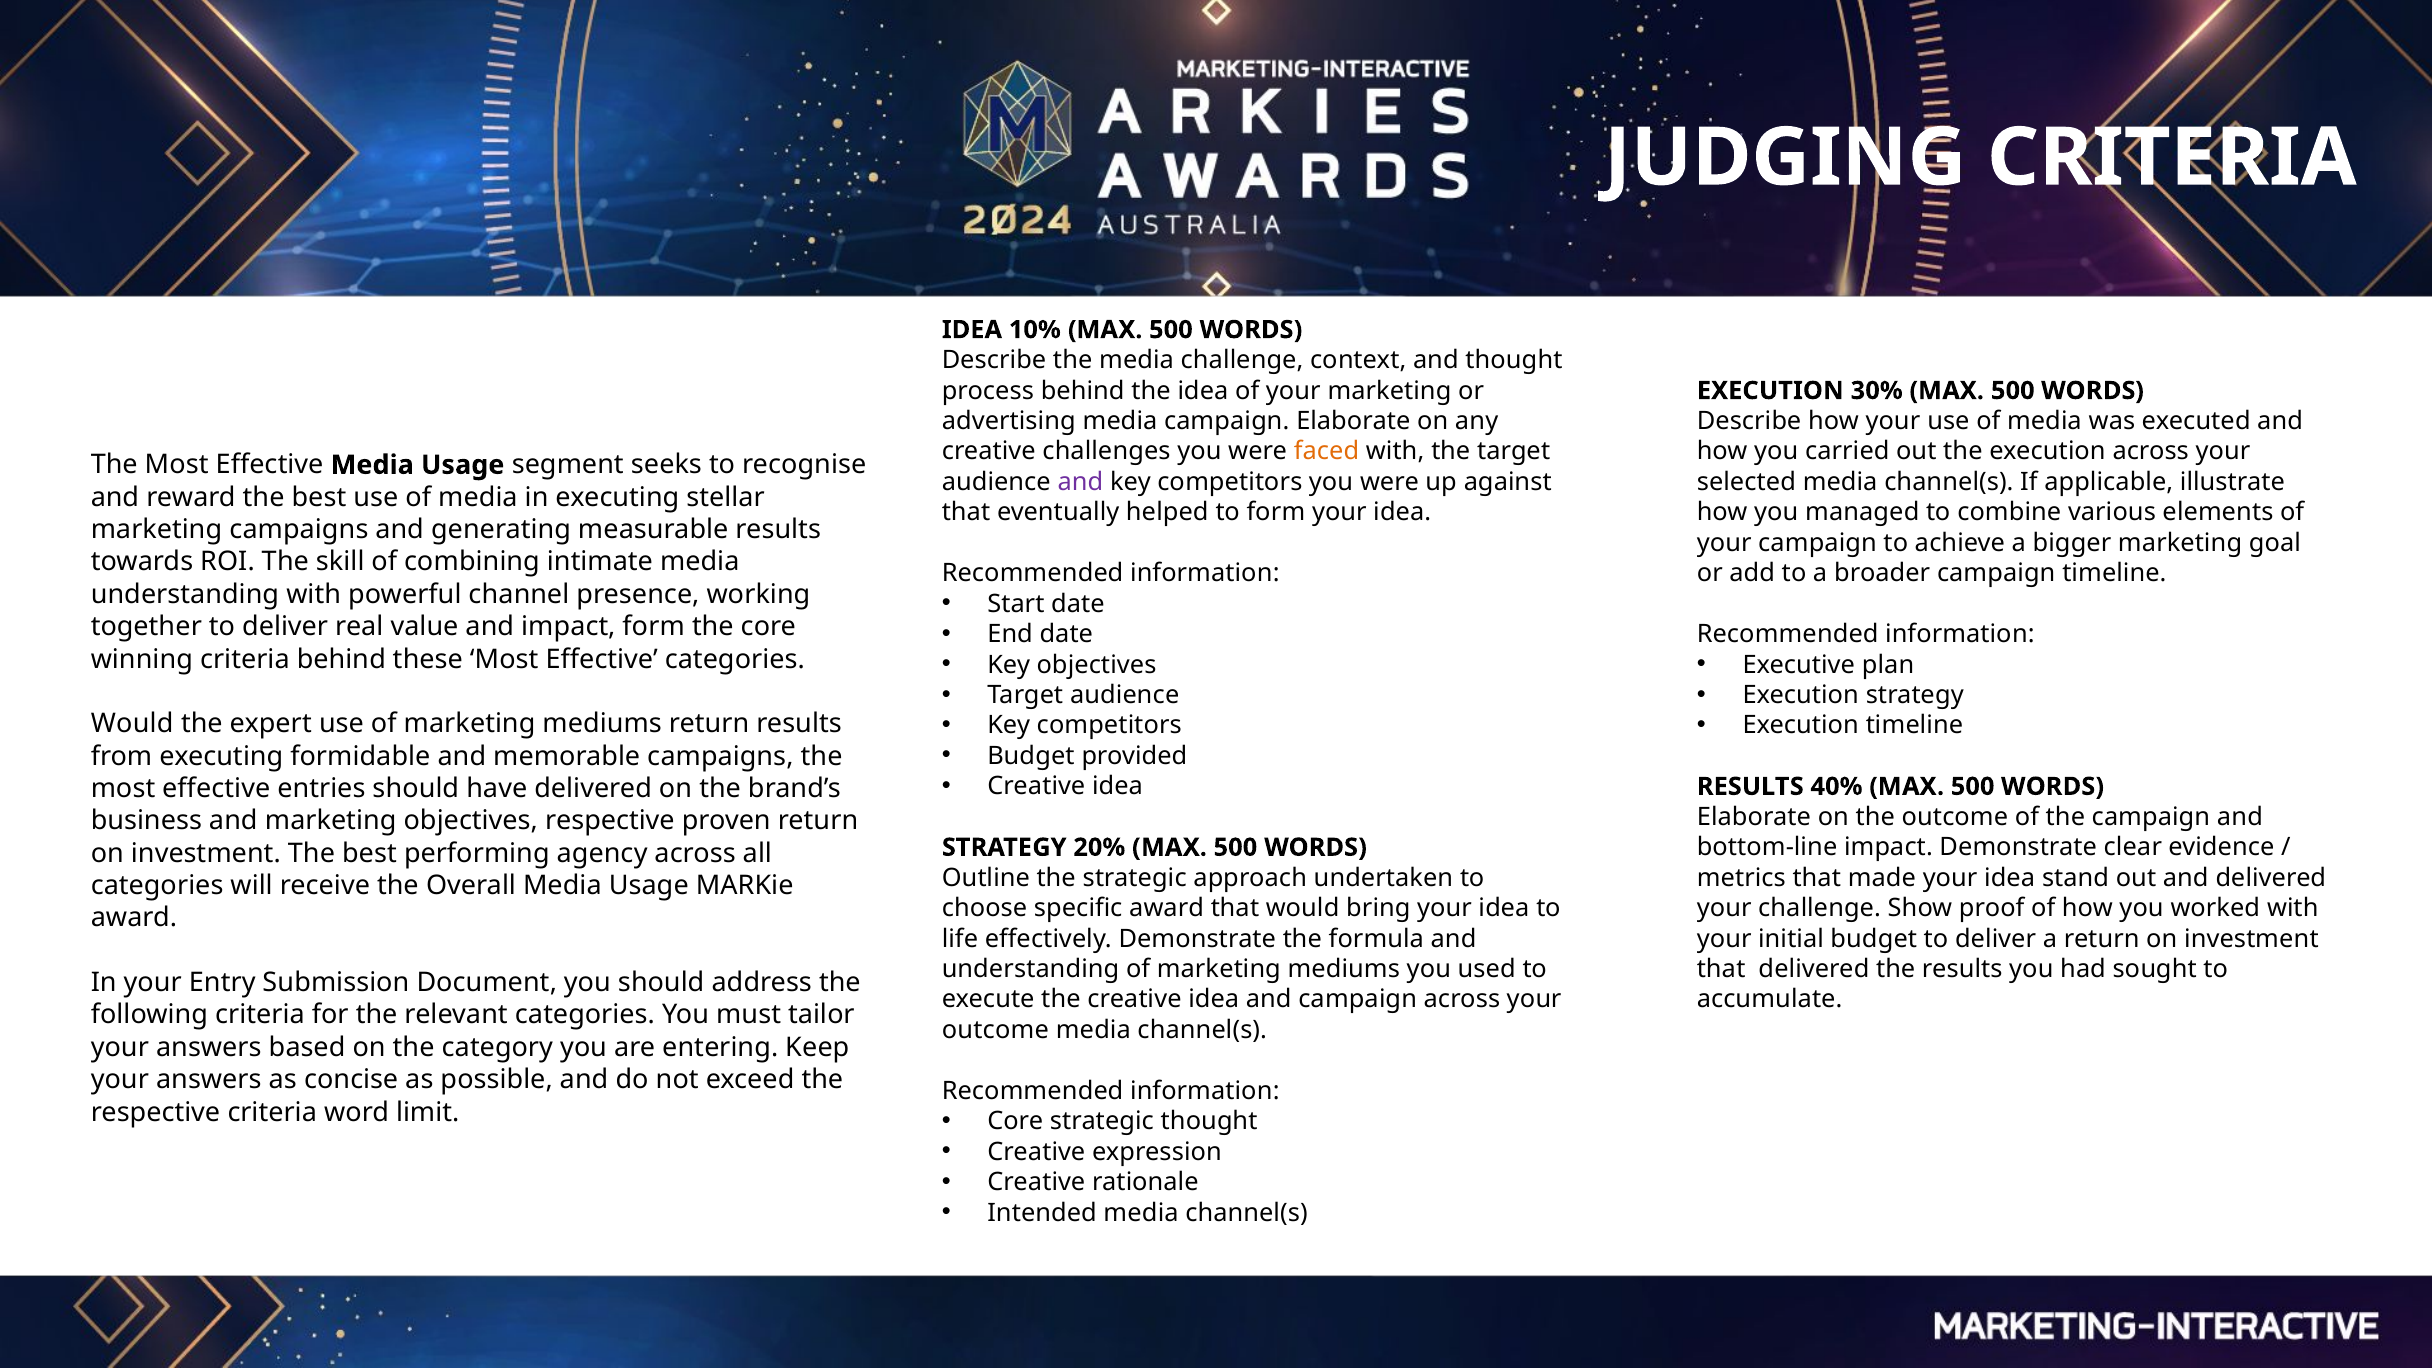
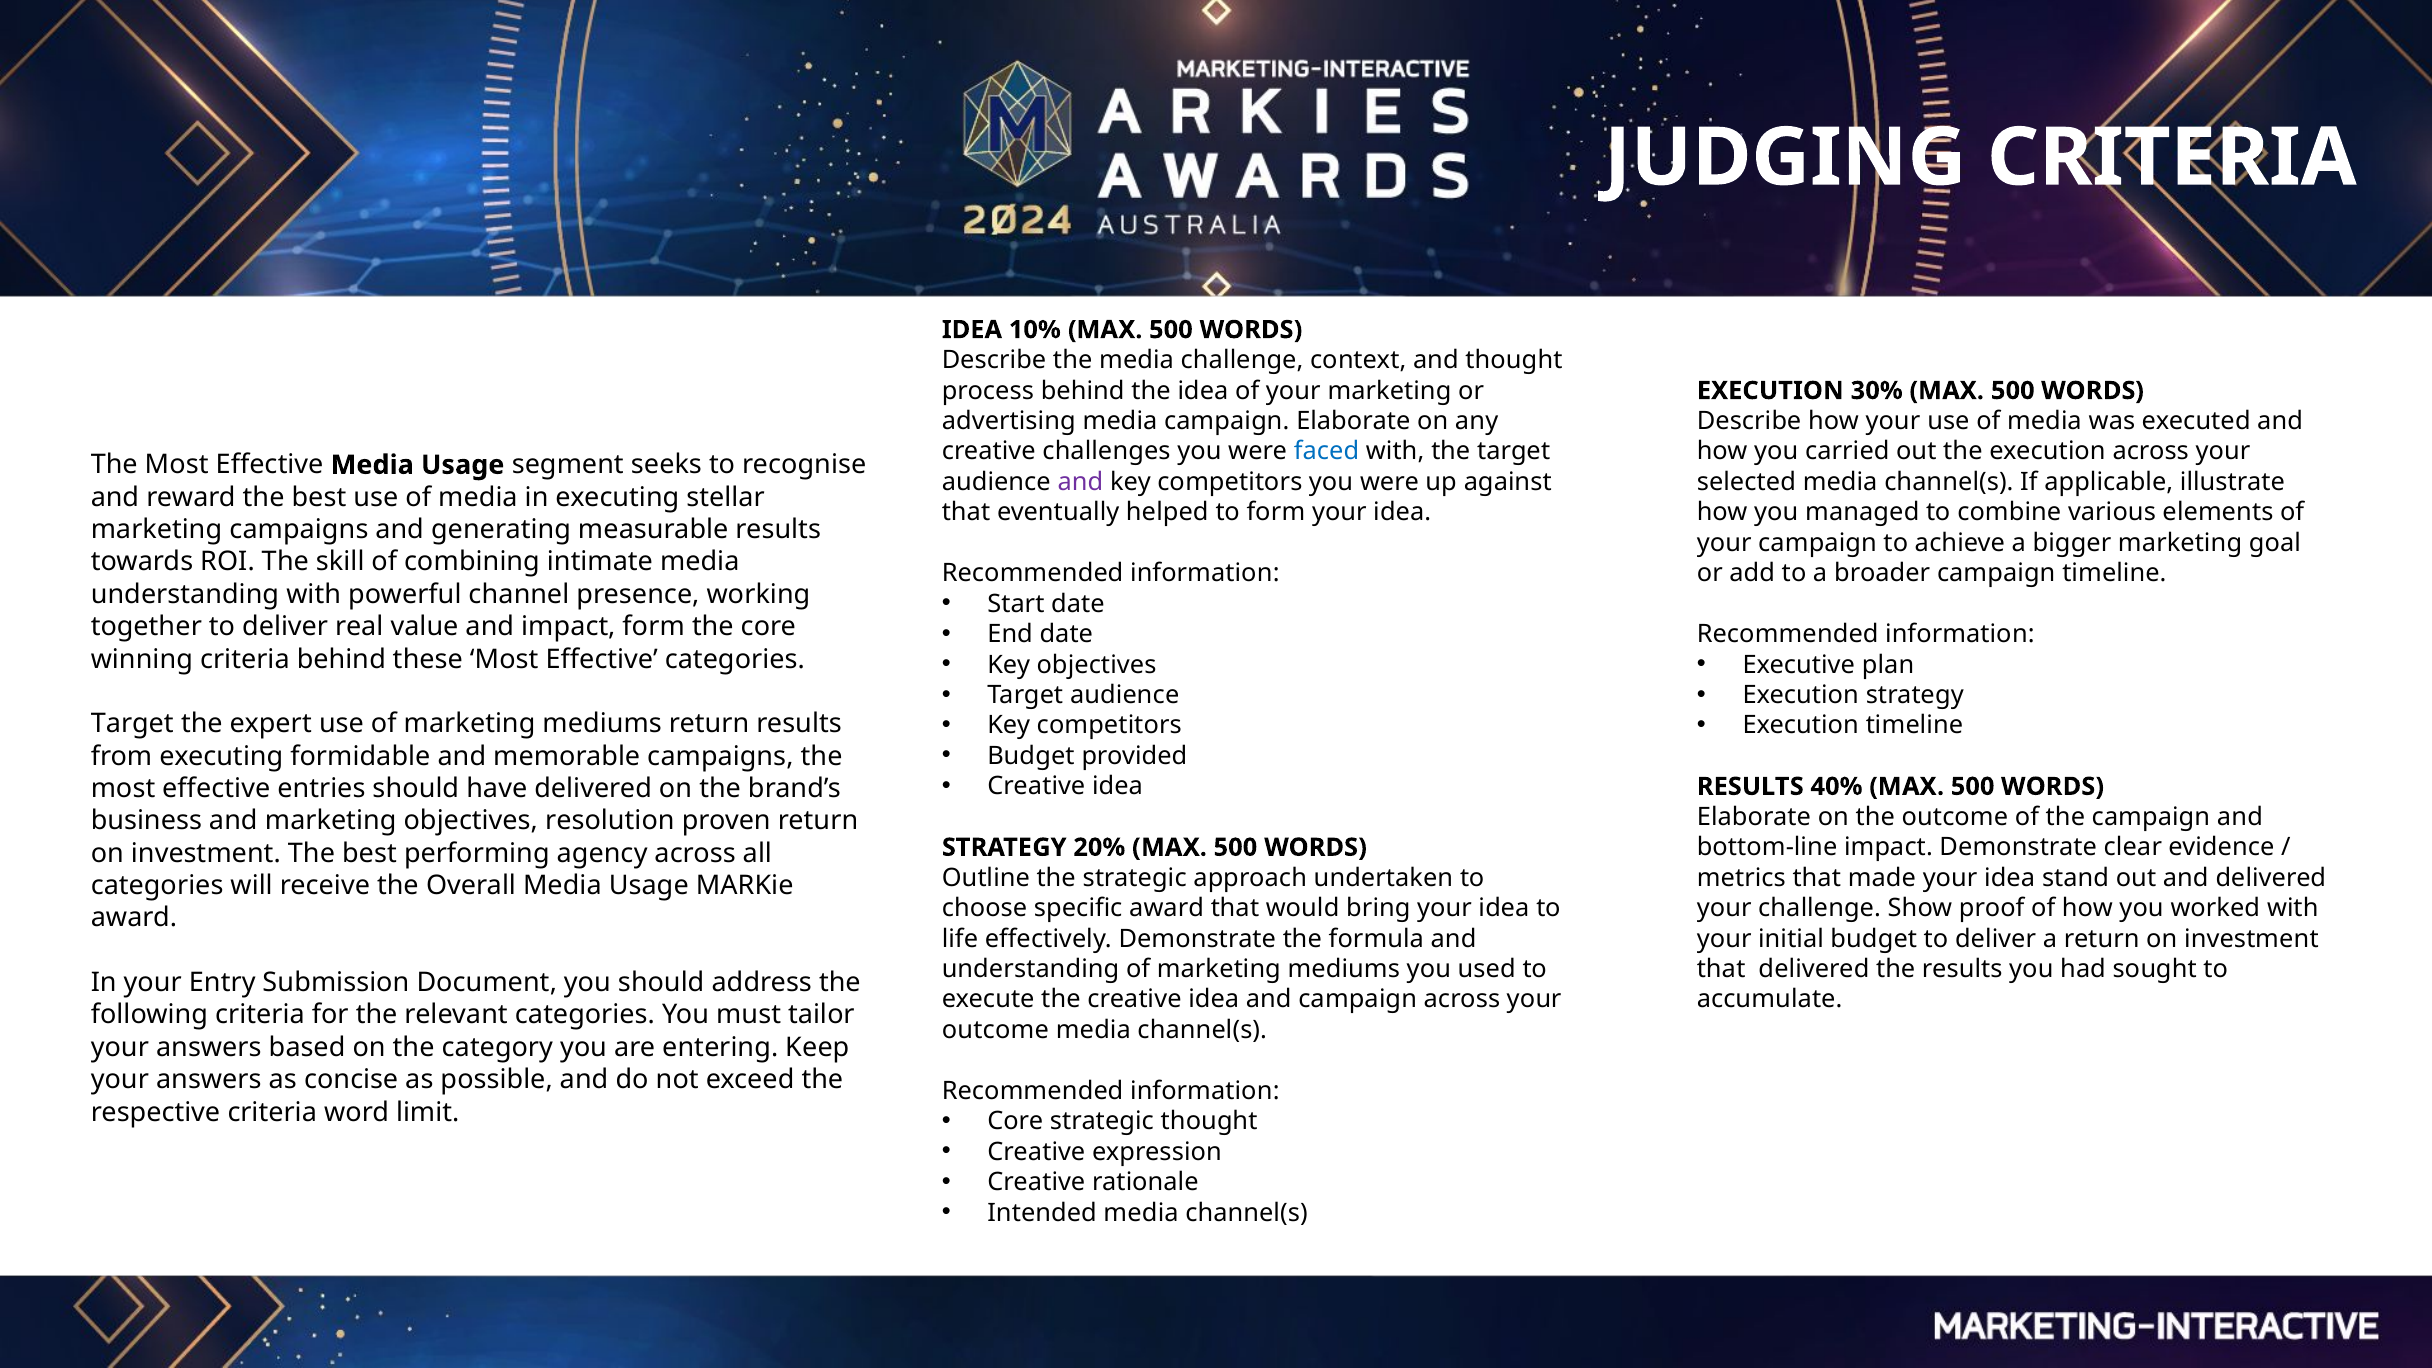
faced colour: orange -> blue (1327, 452)
Would: Would -> Target (132, 724)
objectives respective: respective -> resolution (610, 821)
